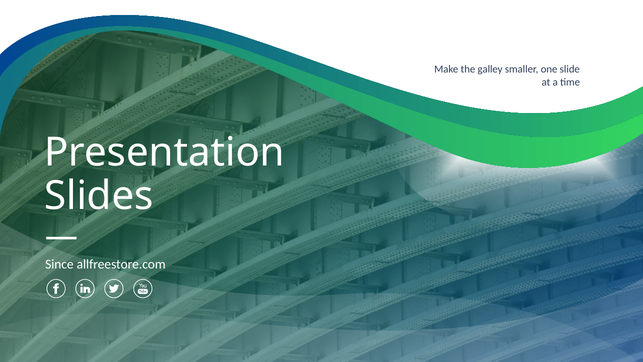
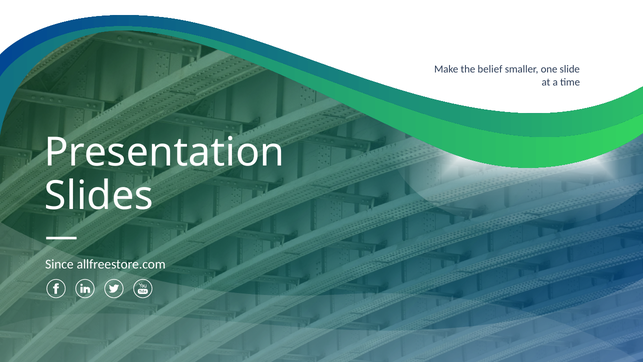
galley: galley -> belief (490, 69)
